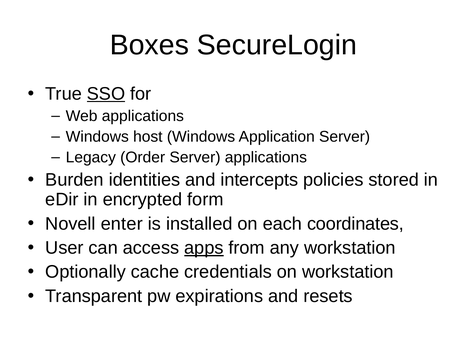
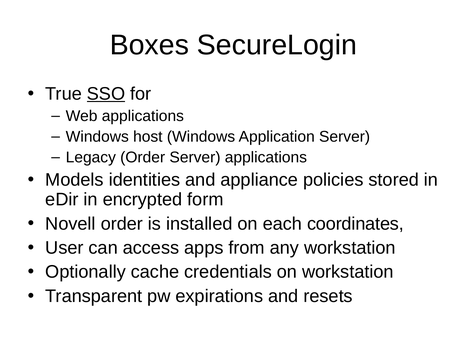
Burden: Burden -> Models (75, 180)
intercepts: intercepts -> appliance (259, 180)
Novell enter: enter -> order (122, 224)
apps underline: present -> none (204, 248)
